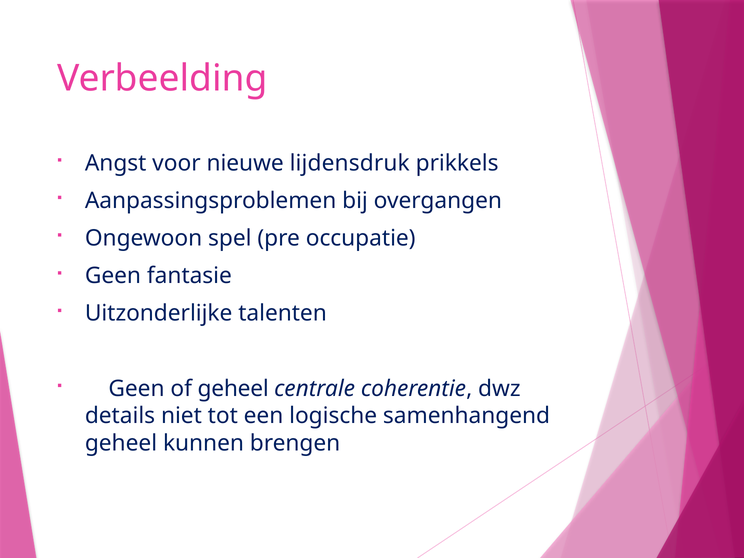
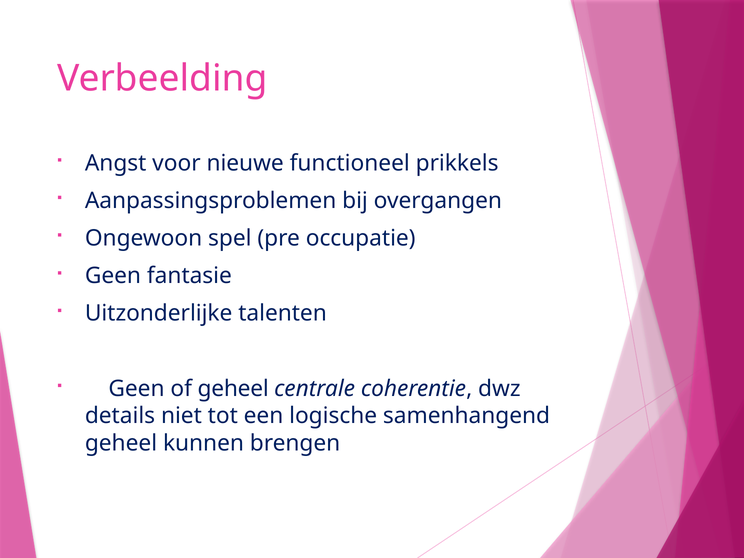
lijdensdruk: lijdensdruk -> functioneel (350, 163)
